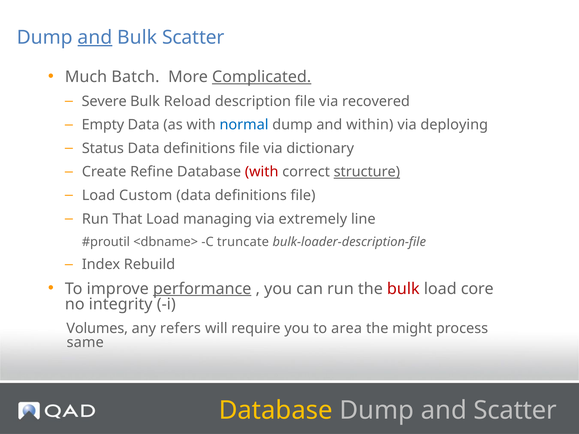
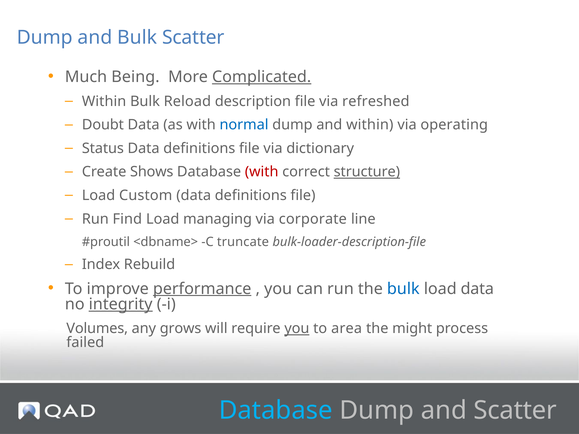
and underline: present -> none (95, 37)
Batch: Batch -> Being (135, 77)
Severe: Severe -> Within (104, 101)
recovered: recovered -> refreshed (376, 101)
Empty: Empty -> Doubt (103, 125)
deploying: deploying -> operating (454, 125)
Refine: Refine -> Shows (152, 172)
That: That -> Find (127, 219)
extremely: extremely -> corporate (313, 219)
bulk colour: red -> blue (403, 289)
load core: core -> data (477, 289)
integrity underline: none -> present (121, 304)
refers: refers -> grows (181, 329)
you underline: none -> present (297, 329)
same: same -> failed (85, 343)
Database colour: yellow -> light blue (276, 411)
